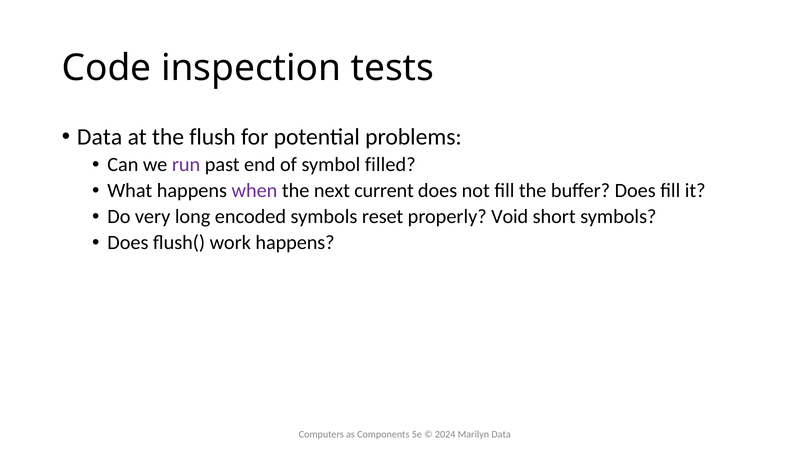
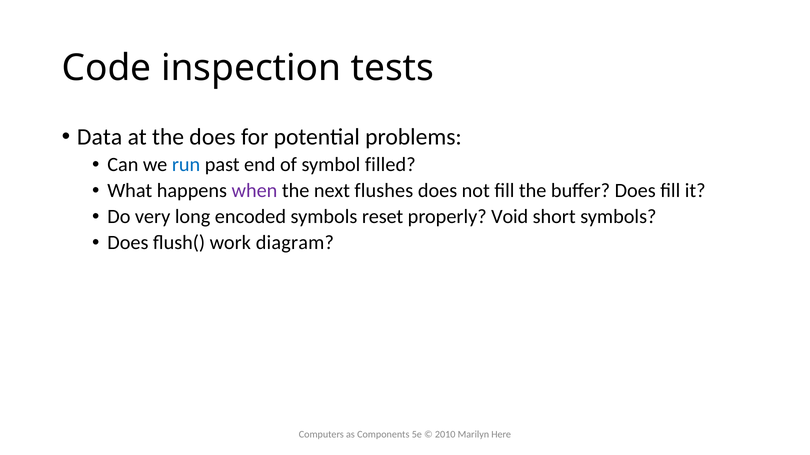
the flush: flush -> does (212, 137)
run colour: purple -> blue (186, 165)
current: current -> flushes (384, 191)
work happens: happens -> diagram (295, 243)
2024: 2024 -> 2010 (445, 435)
Marilyn Data: Data -> Here (501, 435)
